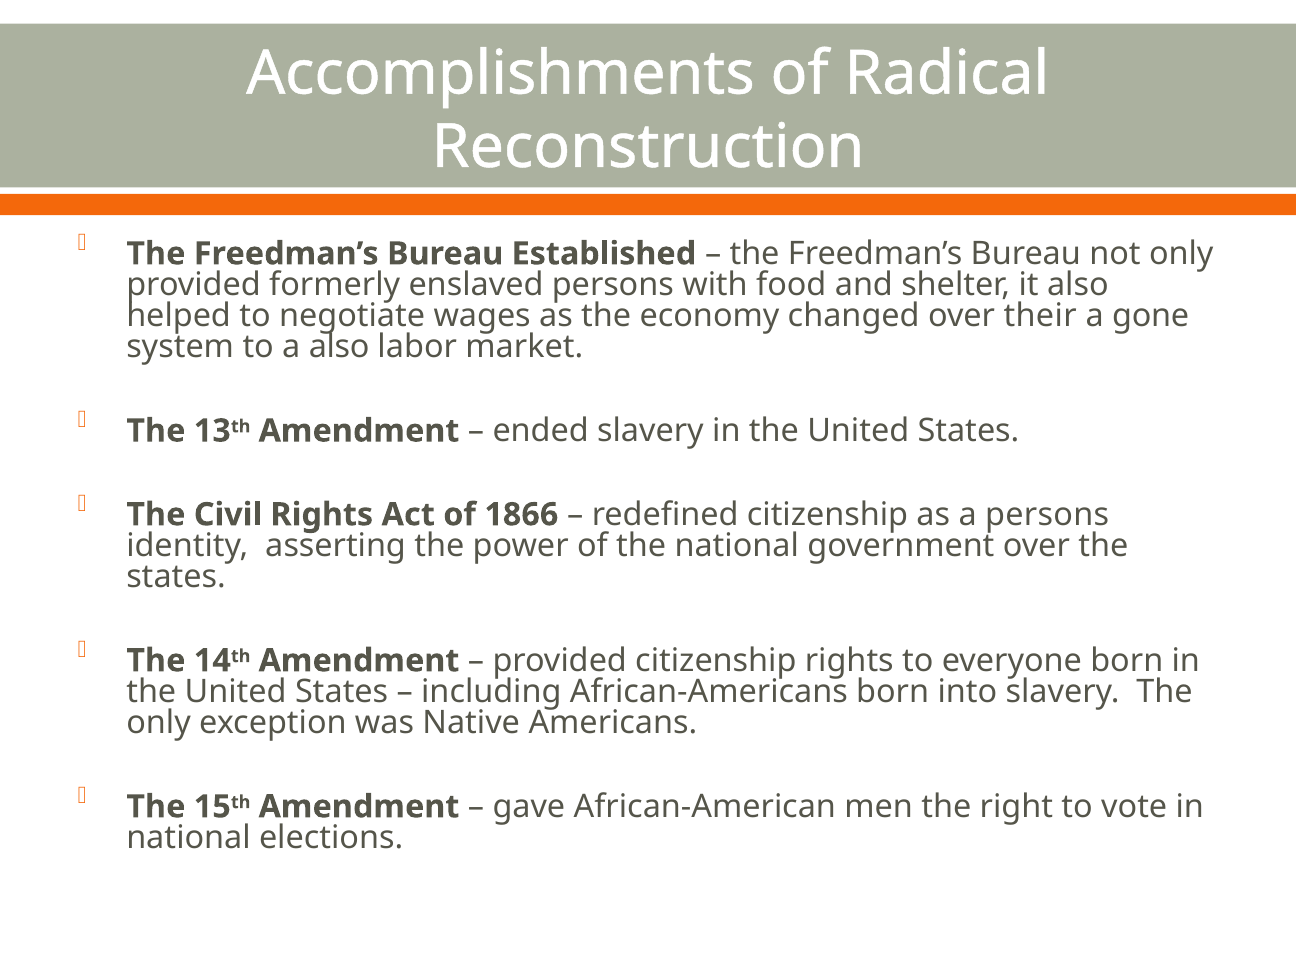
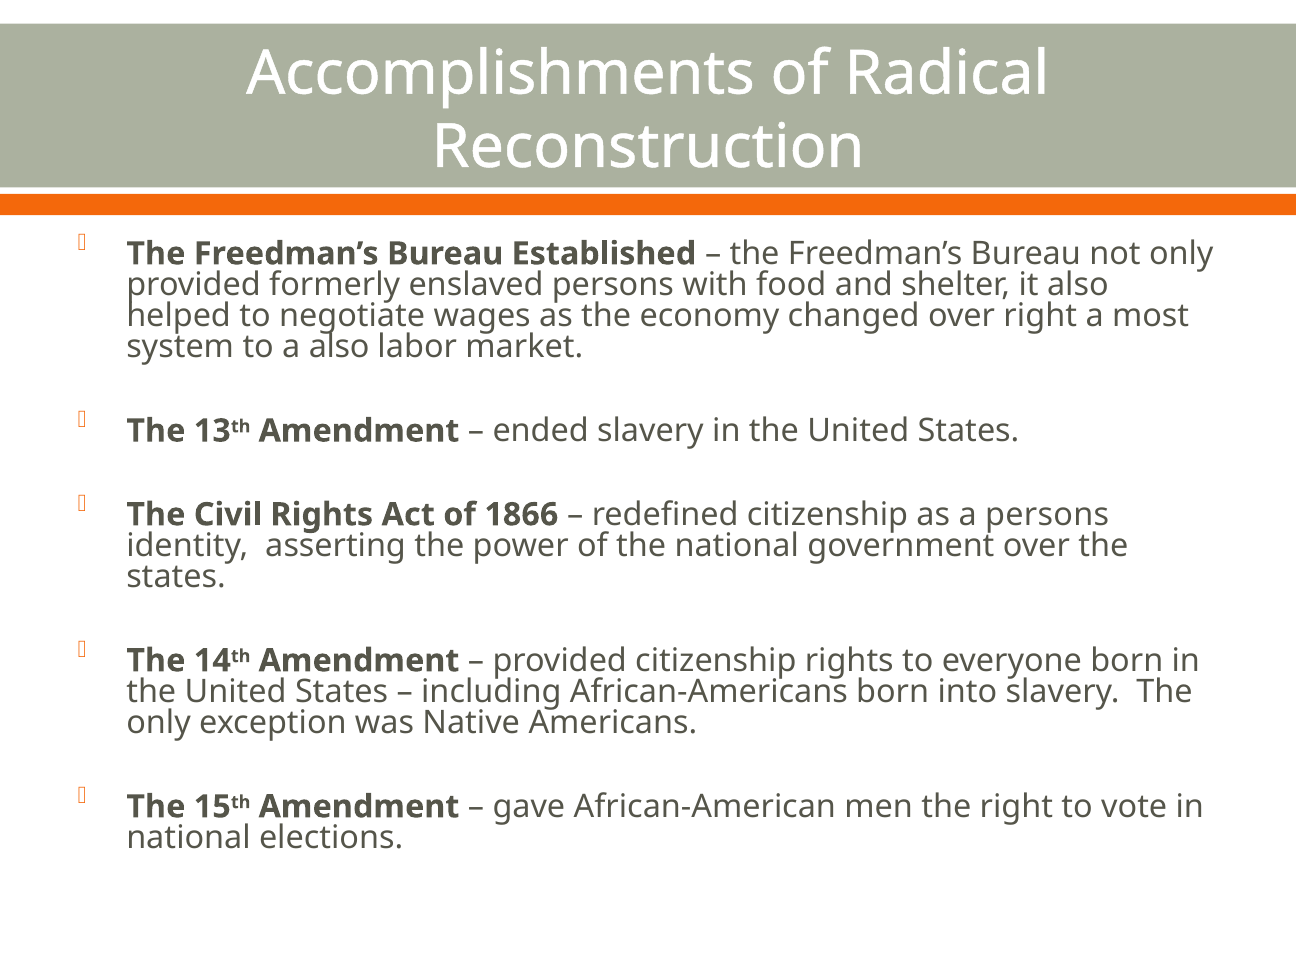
over their: their -> right (1040, 316)
gone: gone -> most (1151, 316)
